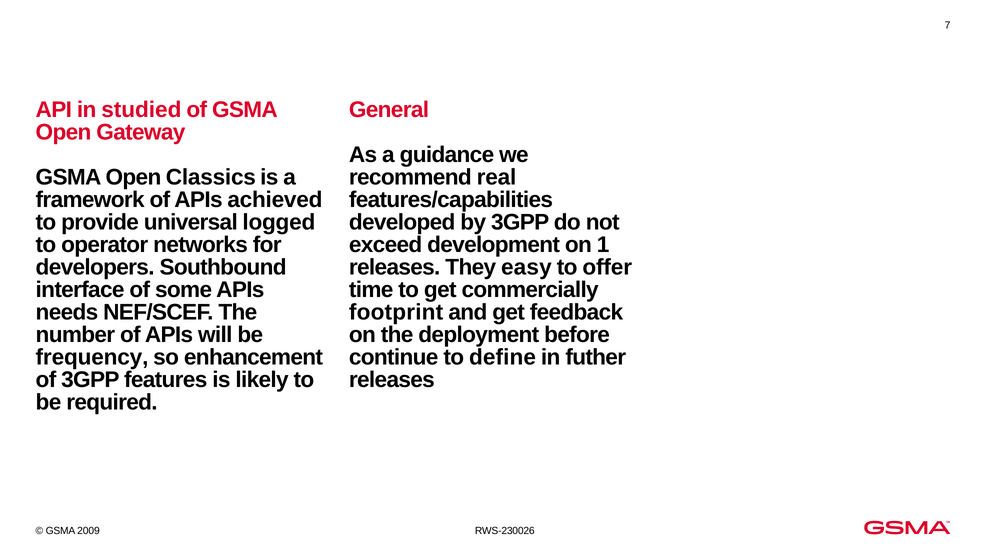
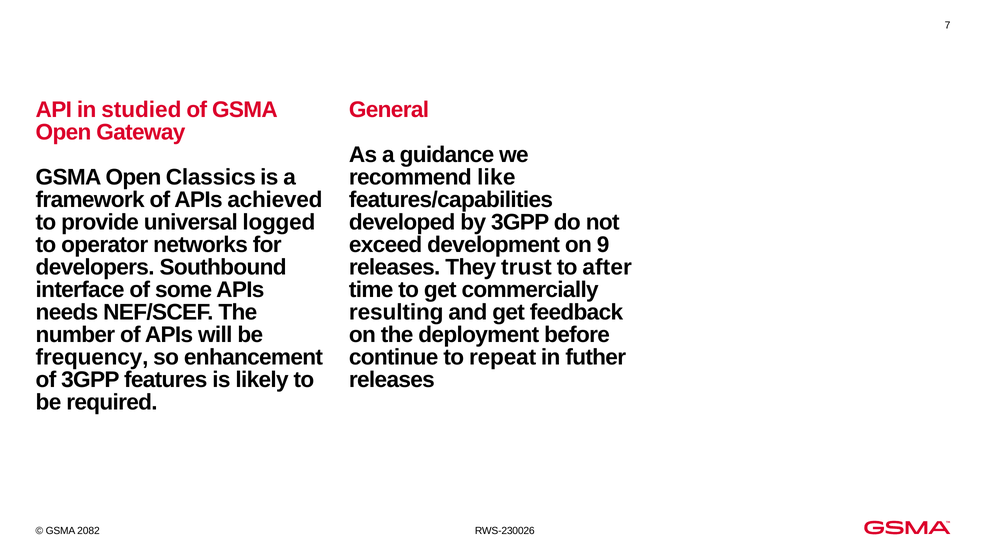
real: real -> like (496, 177)
1: 1 -> 9 (603, 245)
easy: easy -> trust (526, 267)
offer: offer -> after (607, 267)
footprint: footprint -> resulting (396, 312)
define: define -> repeat (503, 357)
2009: 2009 -> 2082 (88, 530)
